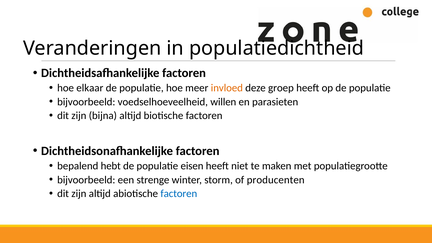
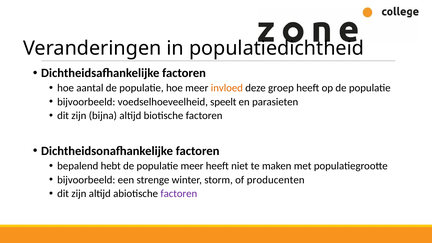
elkaar: elkaar -> aantal (90, 88)
willen: willen -> speelt (223, 102)
populatie eisen: eisen -> meer (192, 166)
factoren colour: blue -> purple (179, 194)
